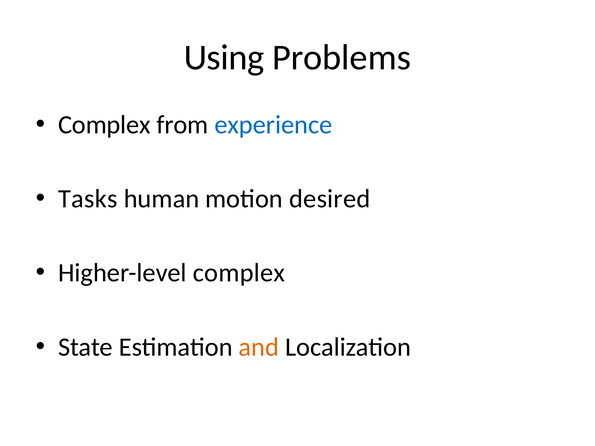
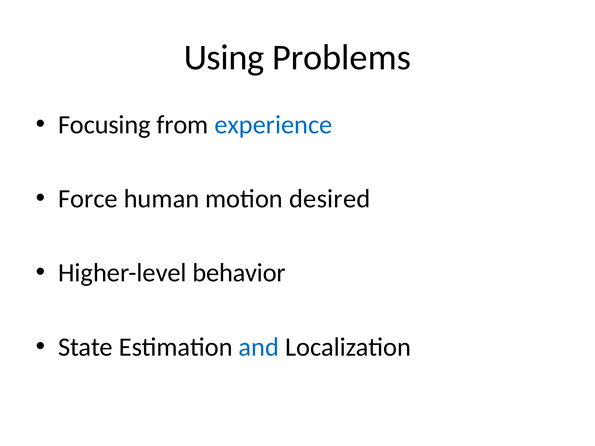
Complex: Complex -> Focusing (104, 125)
Tasks: Tasks -> Force (88, 199)
Higher-level complex: complex -> behavior (239, 273)
and colour: orange -> blue (259, 347)
